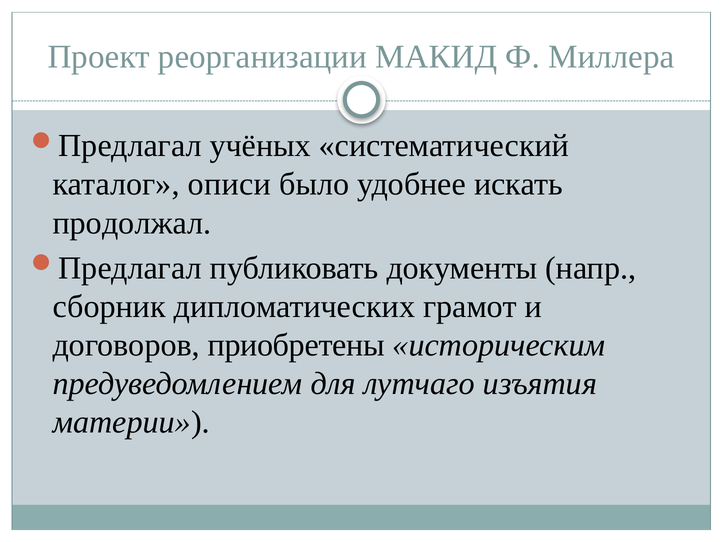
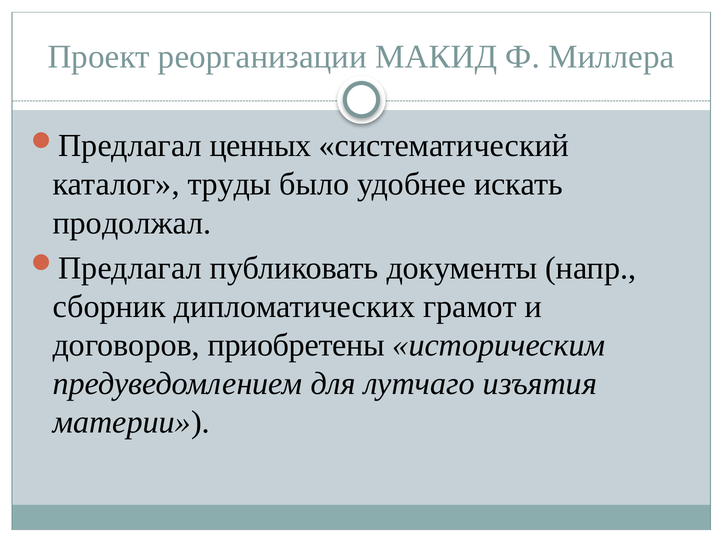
учёных: учёных -> ценных (261, 146)
описи: описи -> труды (230, 184)
